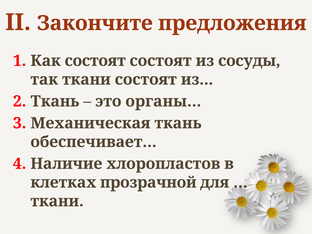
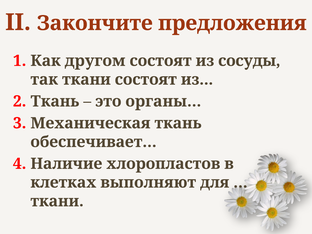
Как состоят: состоят -> другом (95, 61)
прозрачной: прозрачной -> выполняют (148, 182)
